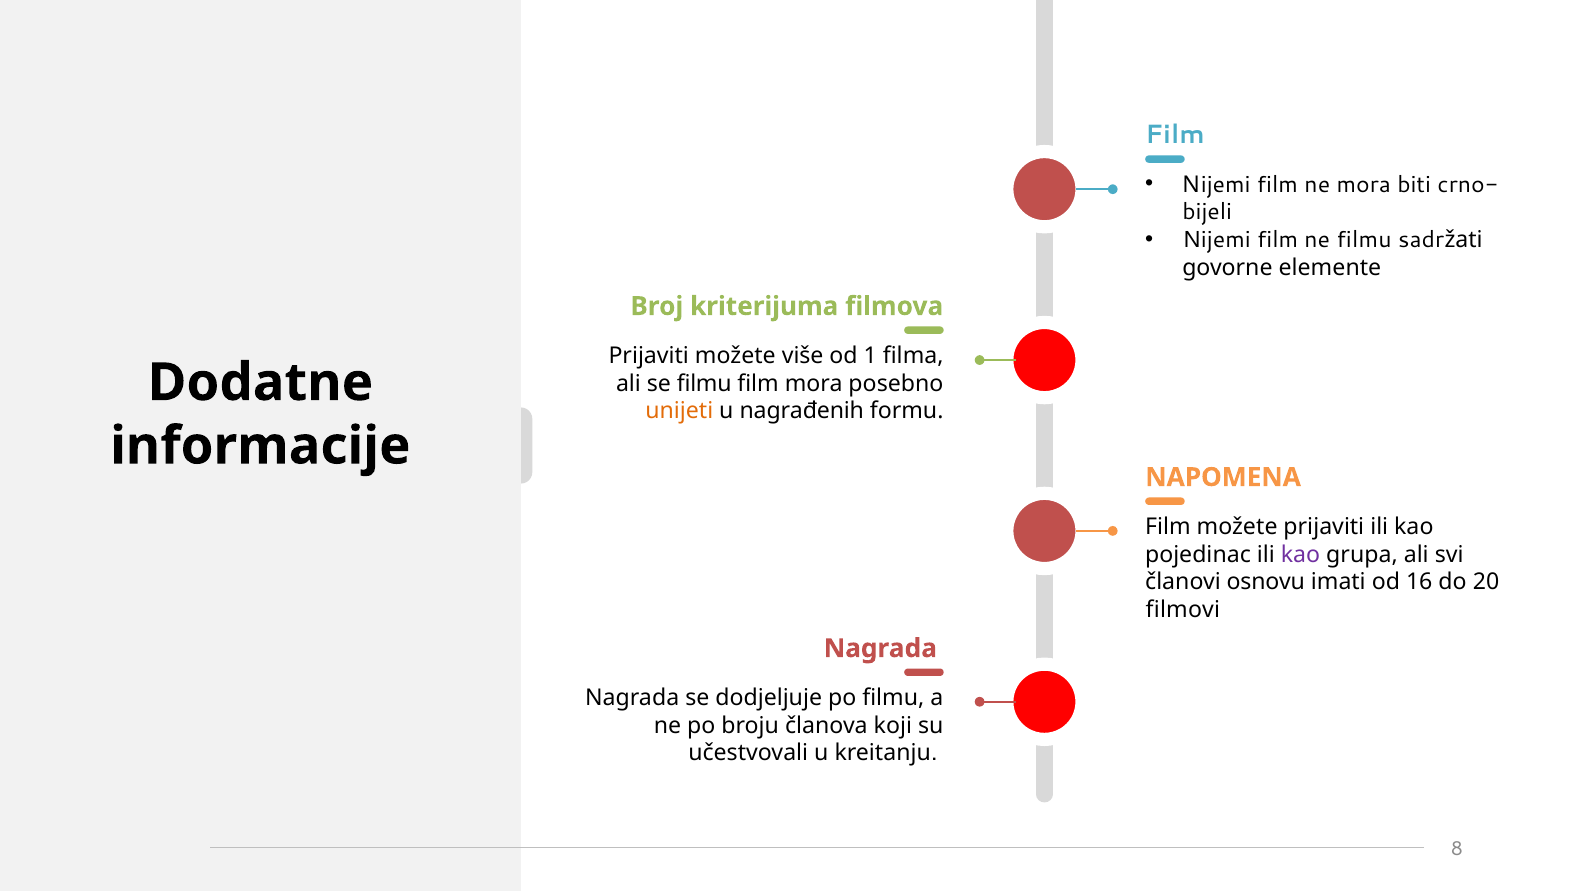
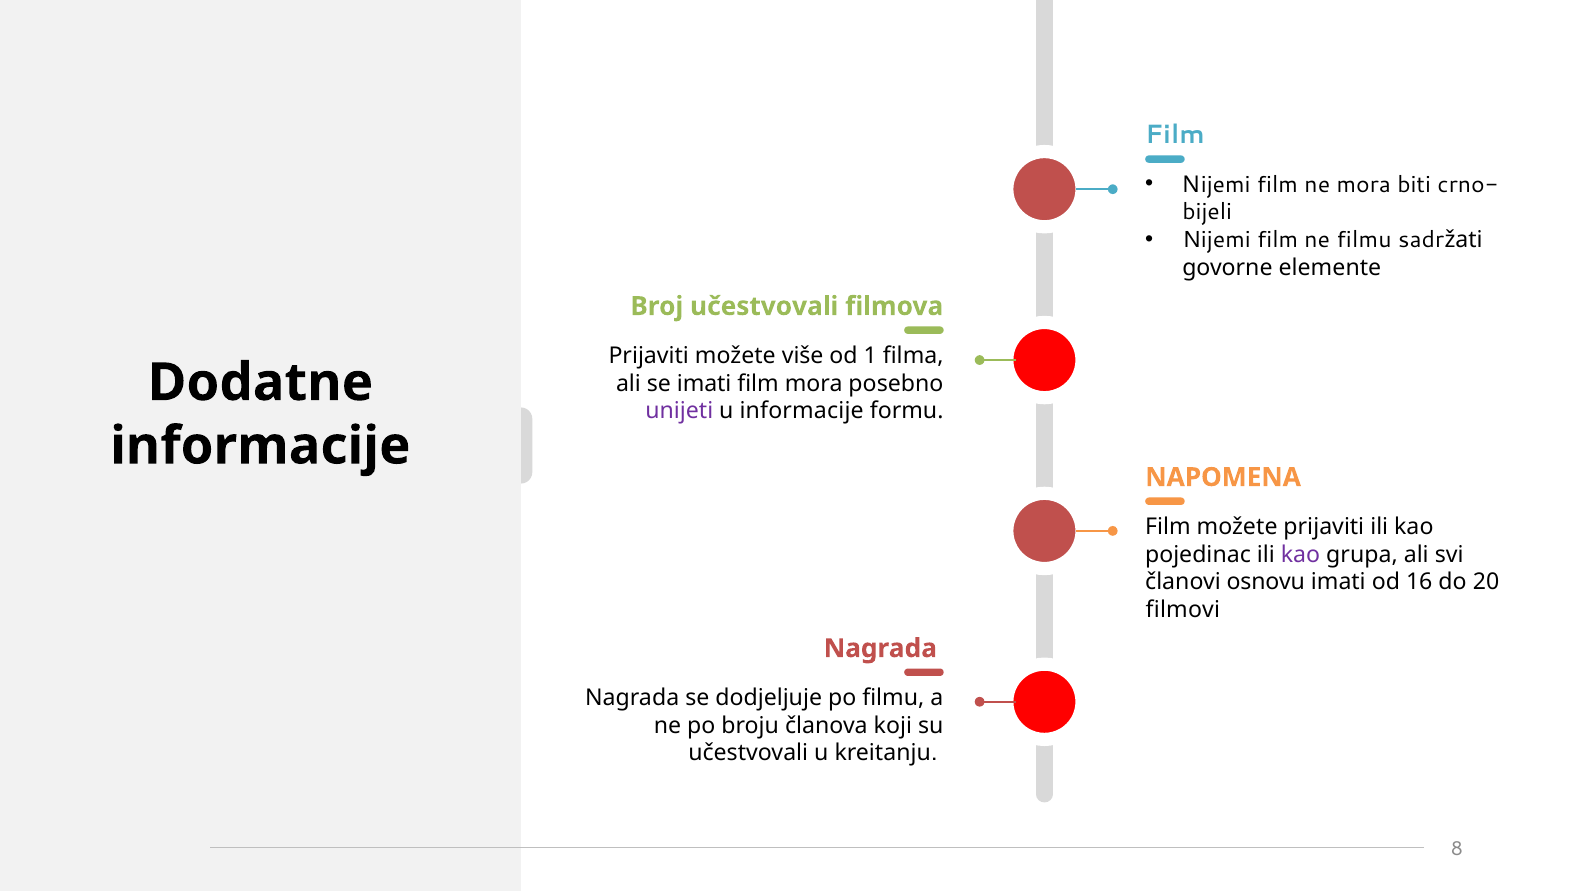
Broj kriterijuma: kriterijuma -> učestvovali (764, 306)
se filmu: filmu -> imati (704, 383)
unijeti colour: orange -> purple (679, 411)
u nagrađenih: nagrađenih -> informacije (802, 411)
